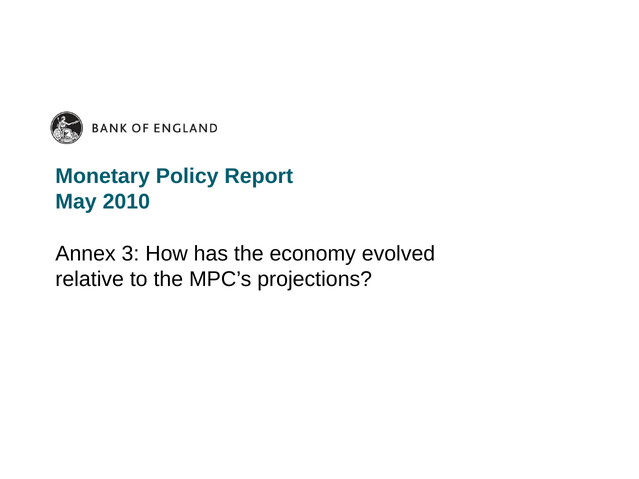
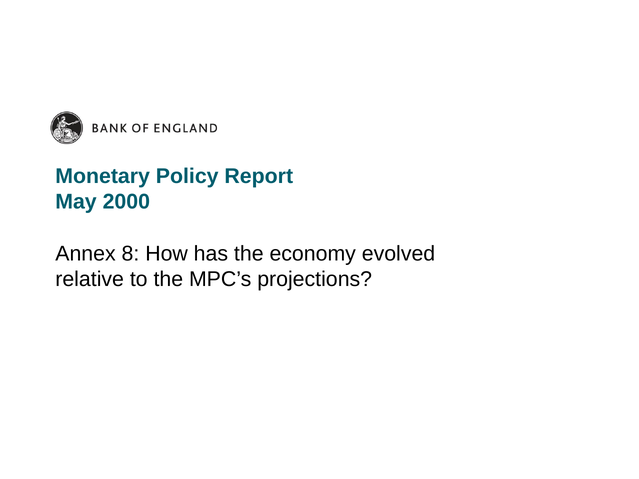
2010: 2010 -> 2000 (126, 202)
3: 3 -> 8 (130, 254)
